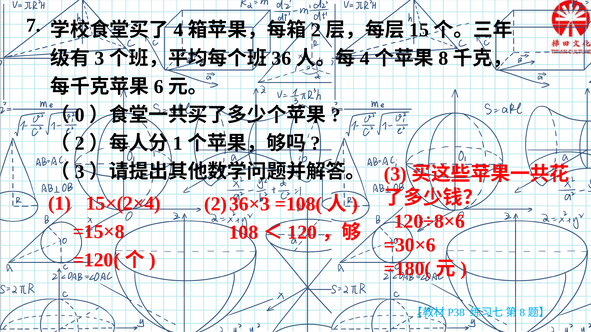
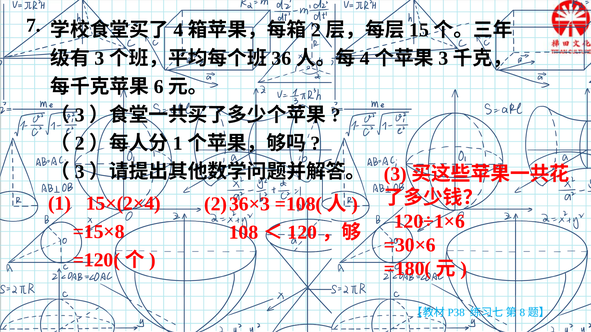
8: 8 -> 3 (443, 58)
0: 0 -> 3 (80, 115)
120÷8×6: 120÷8×6 -> 120÷1×6 (429, 222)
